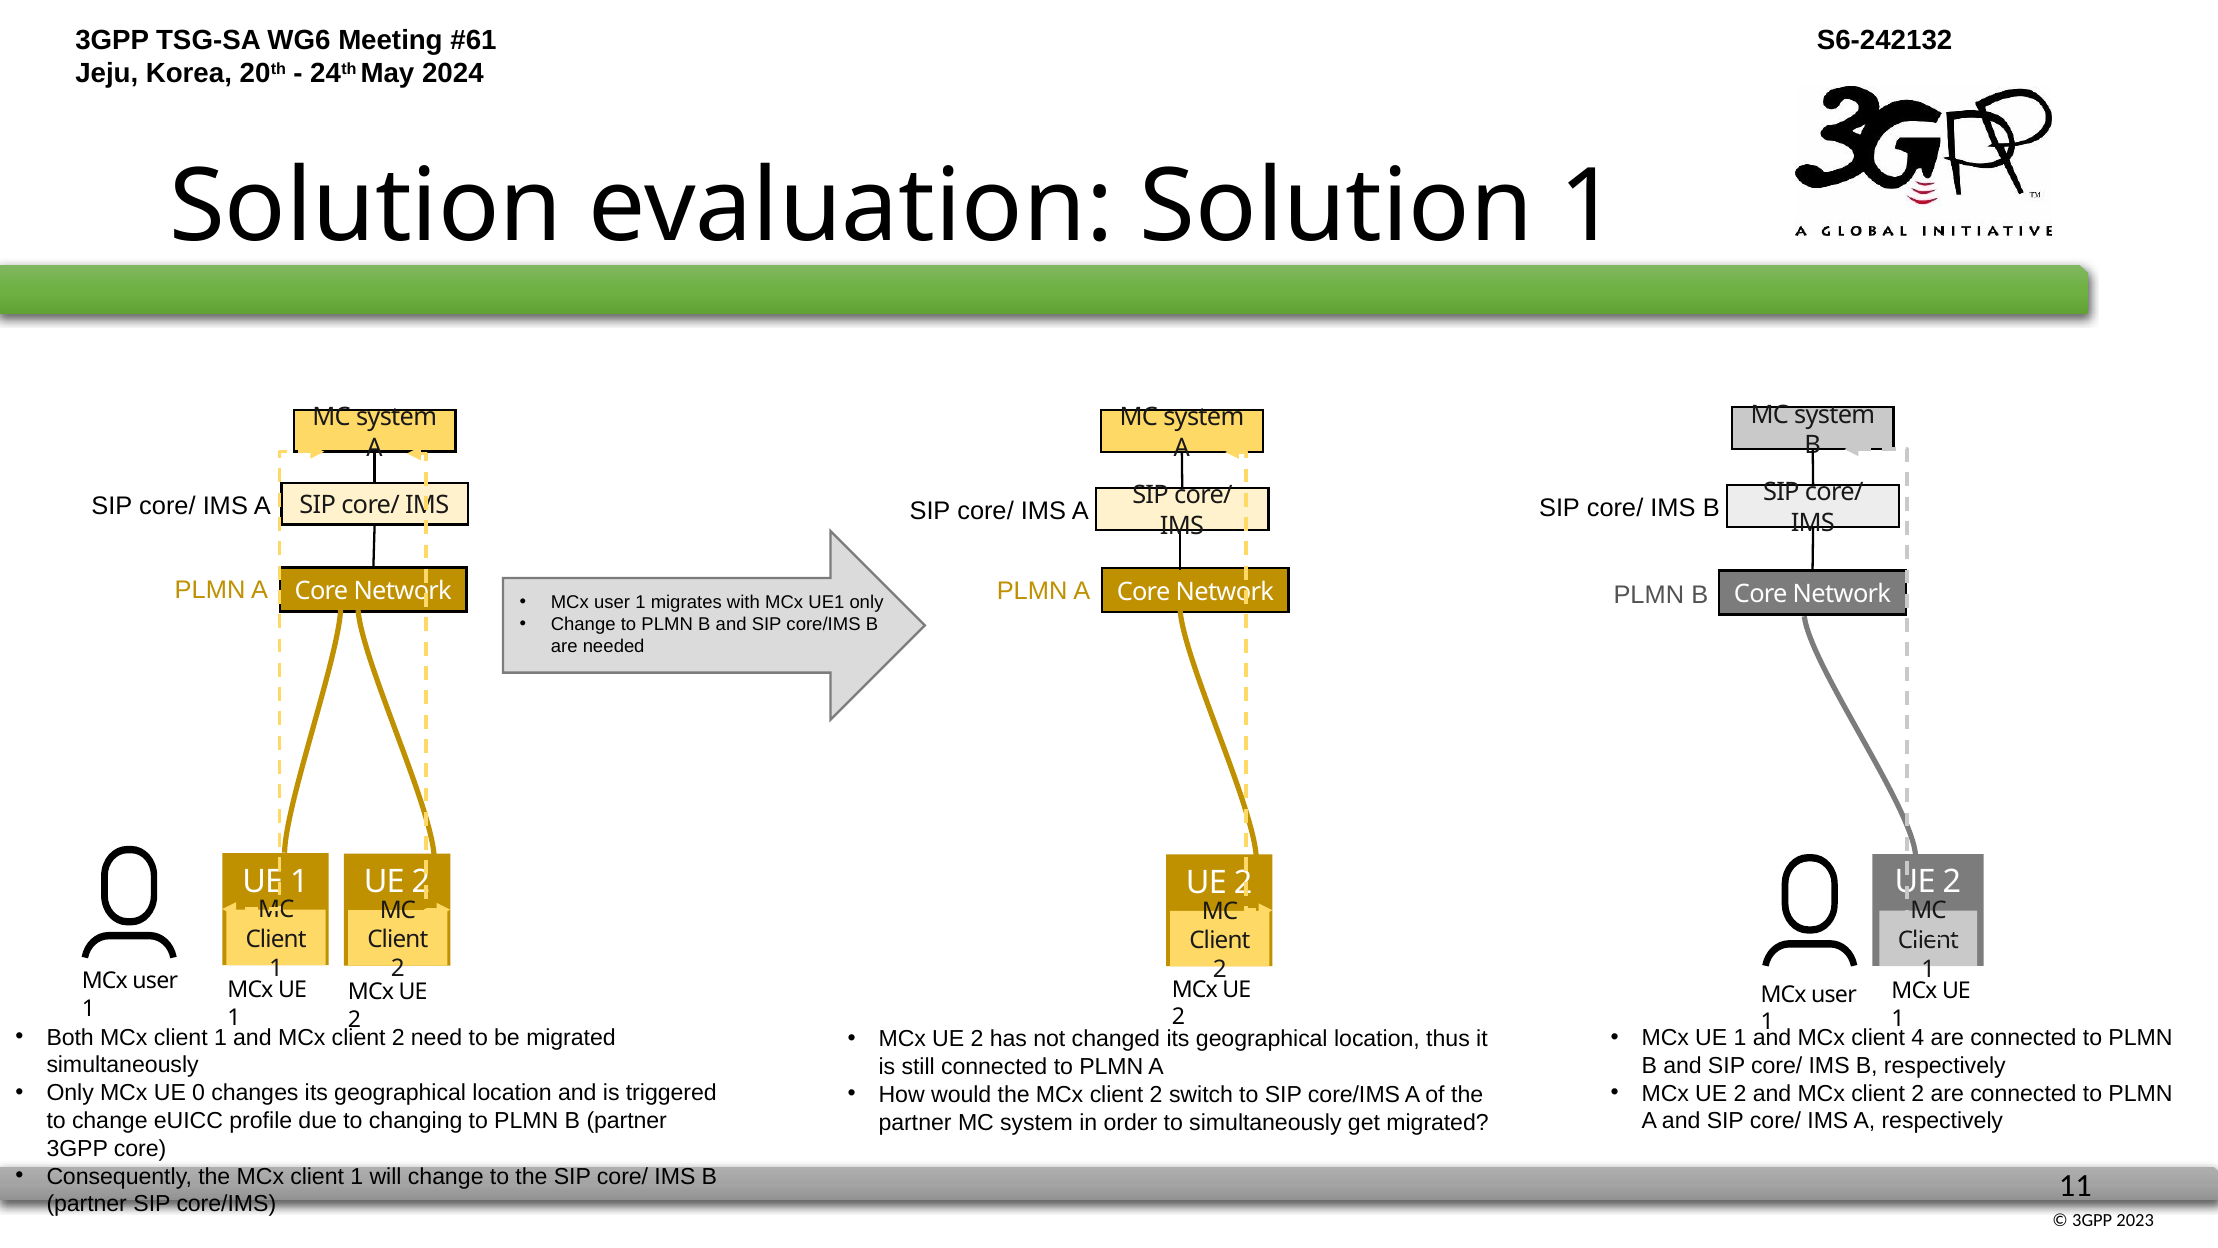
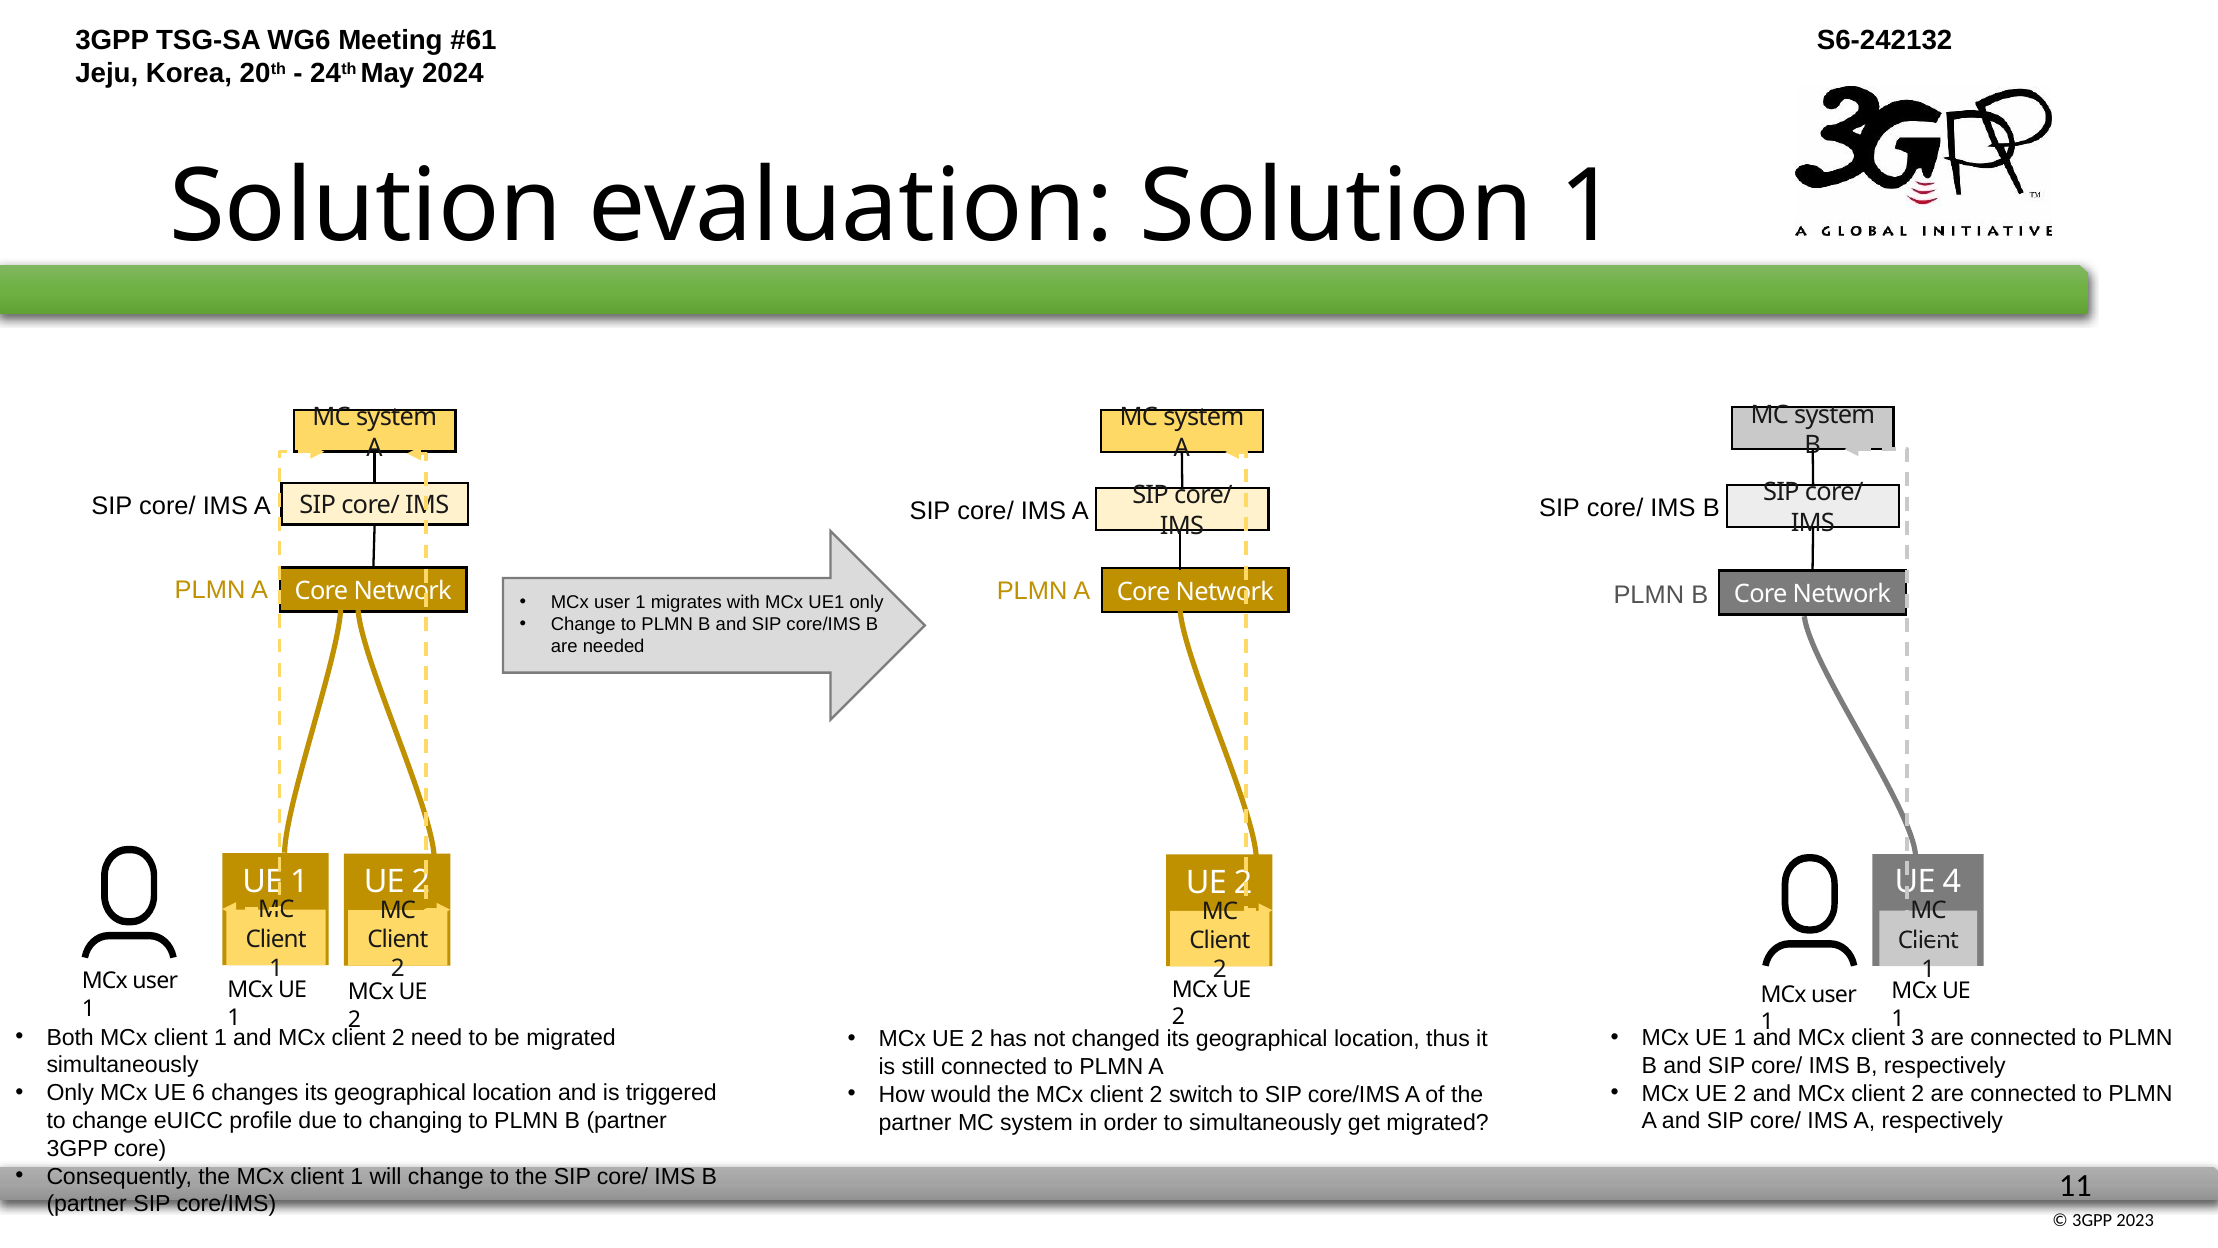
2: 2 -> 4 (1952, 882)
4: 4 -> 3 (1918, 1038)
0: 0 -> 6 (199, 1093)
